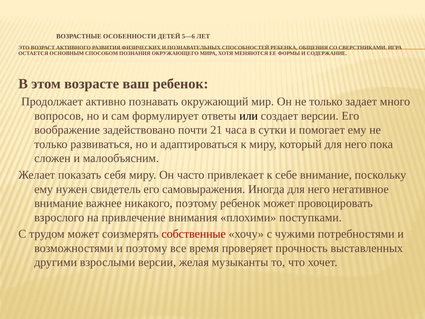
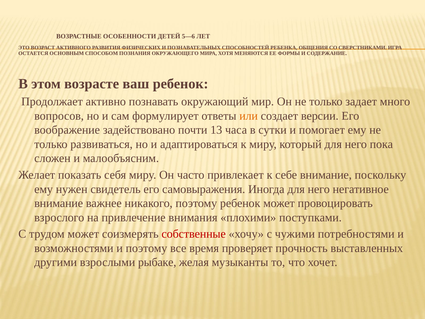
или colour: black -> orange (249, 116)
21: 21 -> 13 (216, 130)
взрослыми версии: версии -> рыбаке (157, 262)
